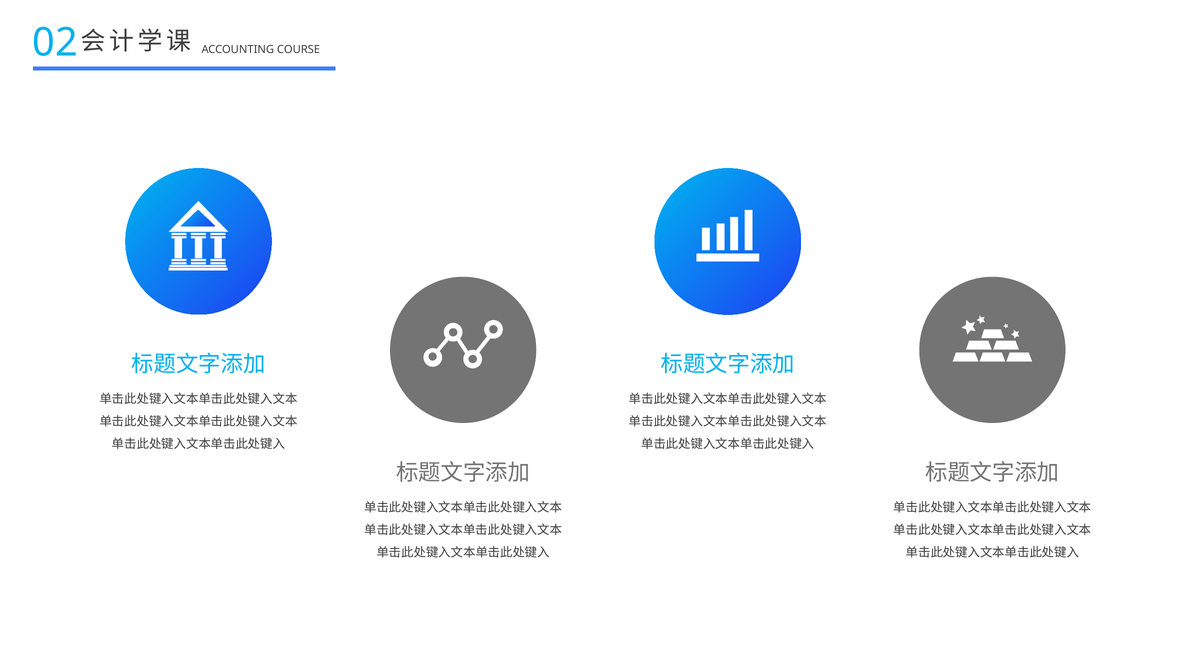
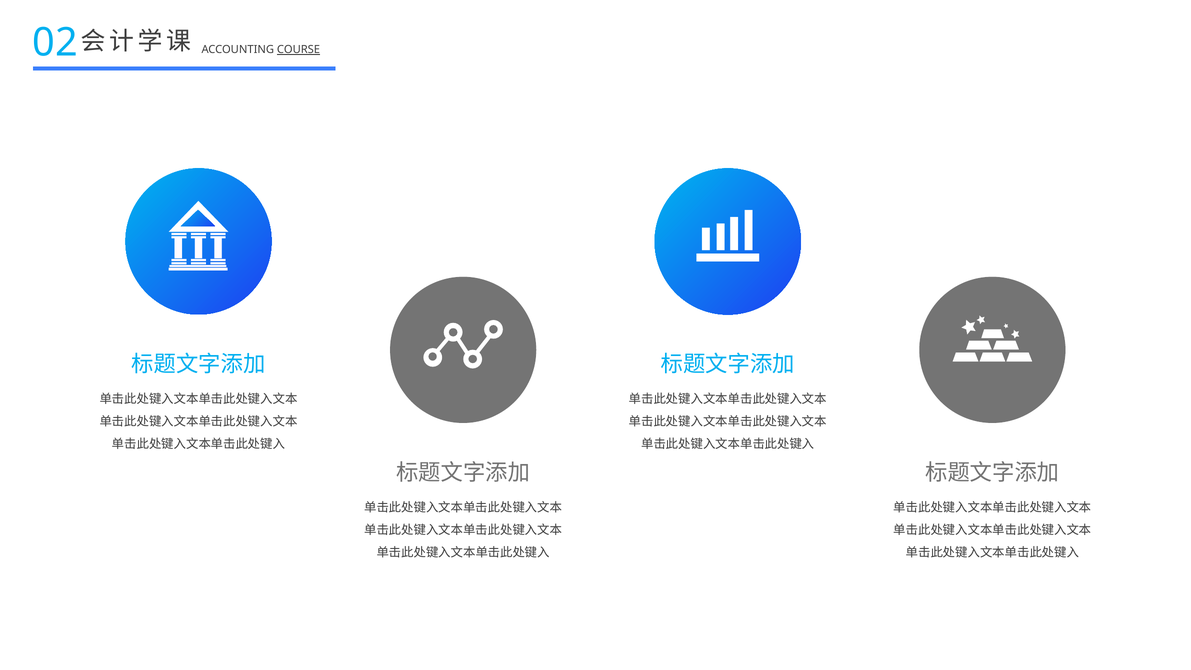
COURSE underline: none -> present (298, 50)
